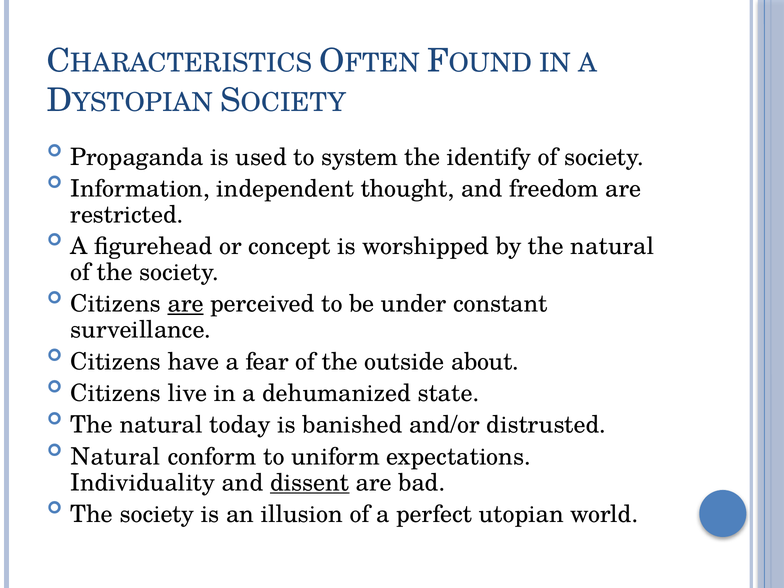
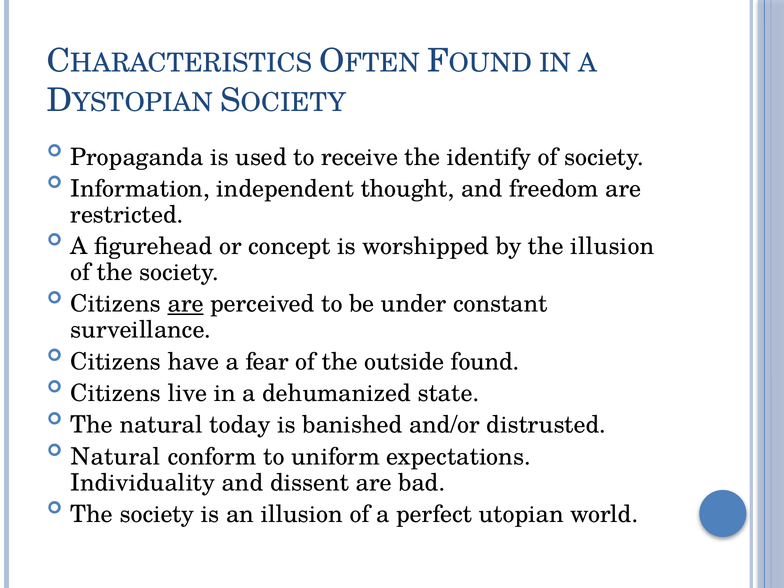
system: system -> receive (360, 157)
by the natural: natural -> illusion (612, 246)
about: about -> found (485, 362)
dissent underline: present -> none (310, 483)
